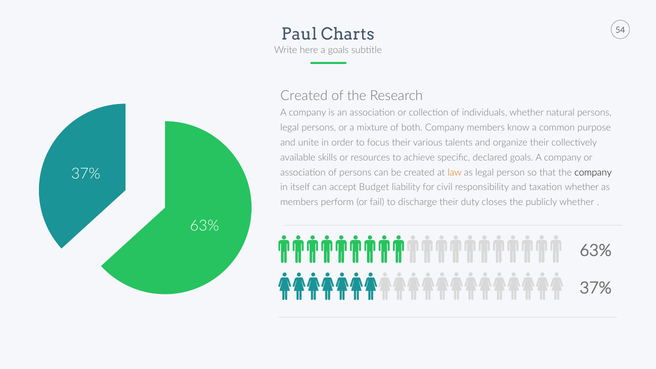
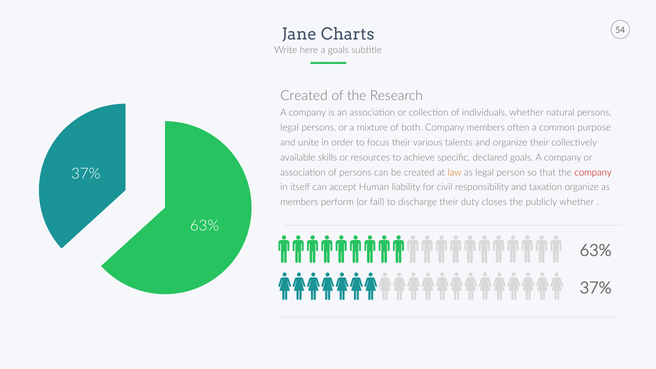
Paul: Paul -> Jane (299, 34)
know: know -> often (518, 128)
company colour: black -> red (593, 172)
Budget: Budget -> Human (374, 187)
taxation whether: whether -> organize (582, 187)
